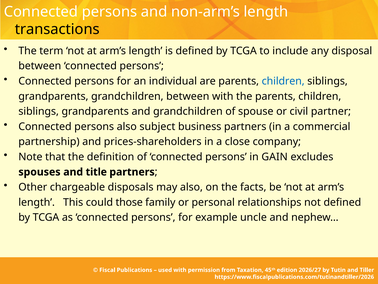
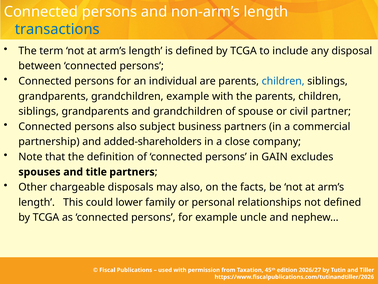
transactions colour: black -> blue (57, 29)
grandchildren between: between -> example (188, 96)
prices-shareholders: prices-shareholders -> added-shareholders (153, 141)
those: those -> lower (129, 202)
